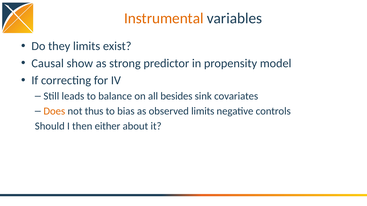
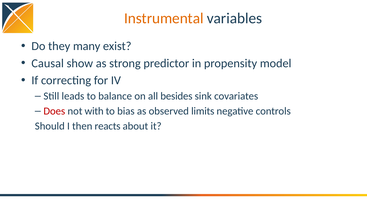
they limits: limits -> many (87, 46)
Does colour: orange -> red (54, 111)
thus: thus -> with (94, 111)
either: either -> reacts (108, 126)
